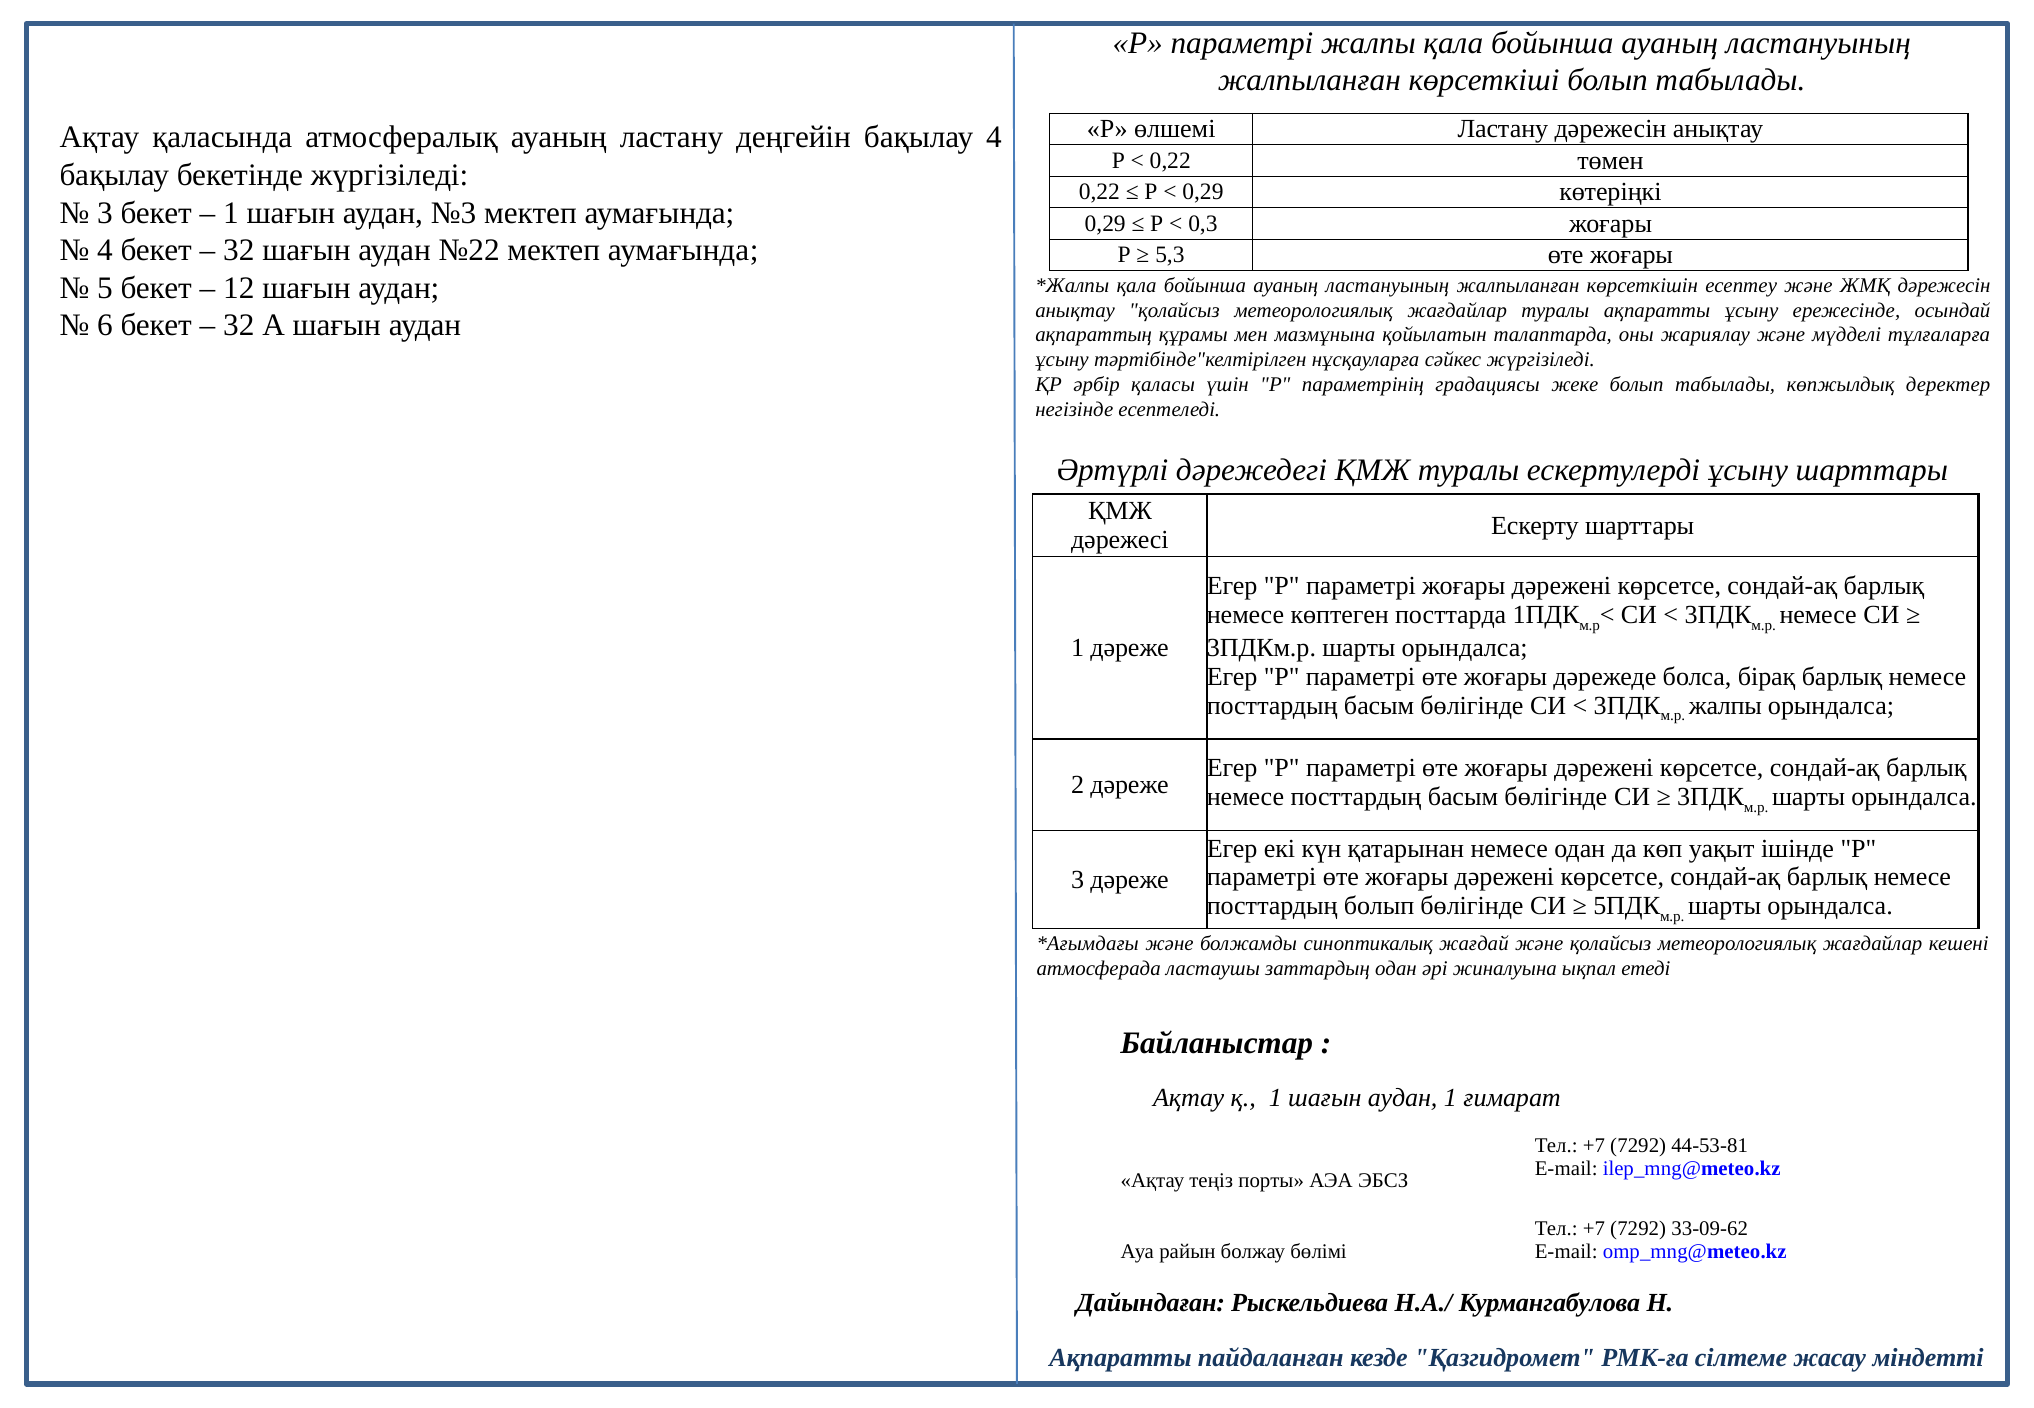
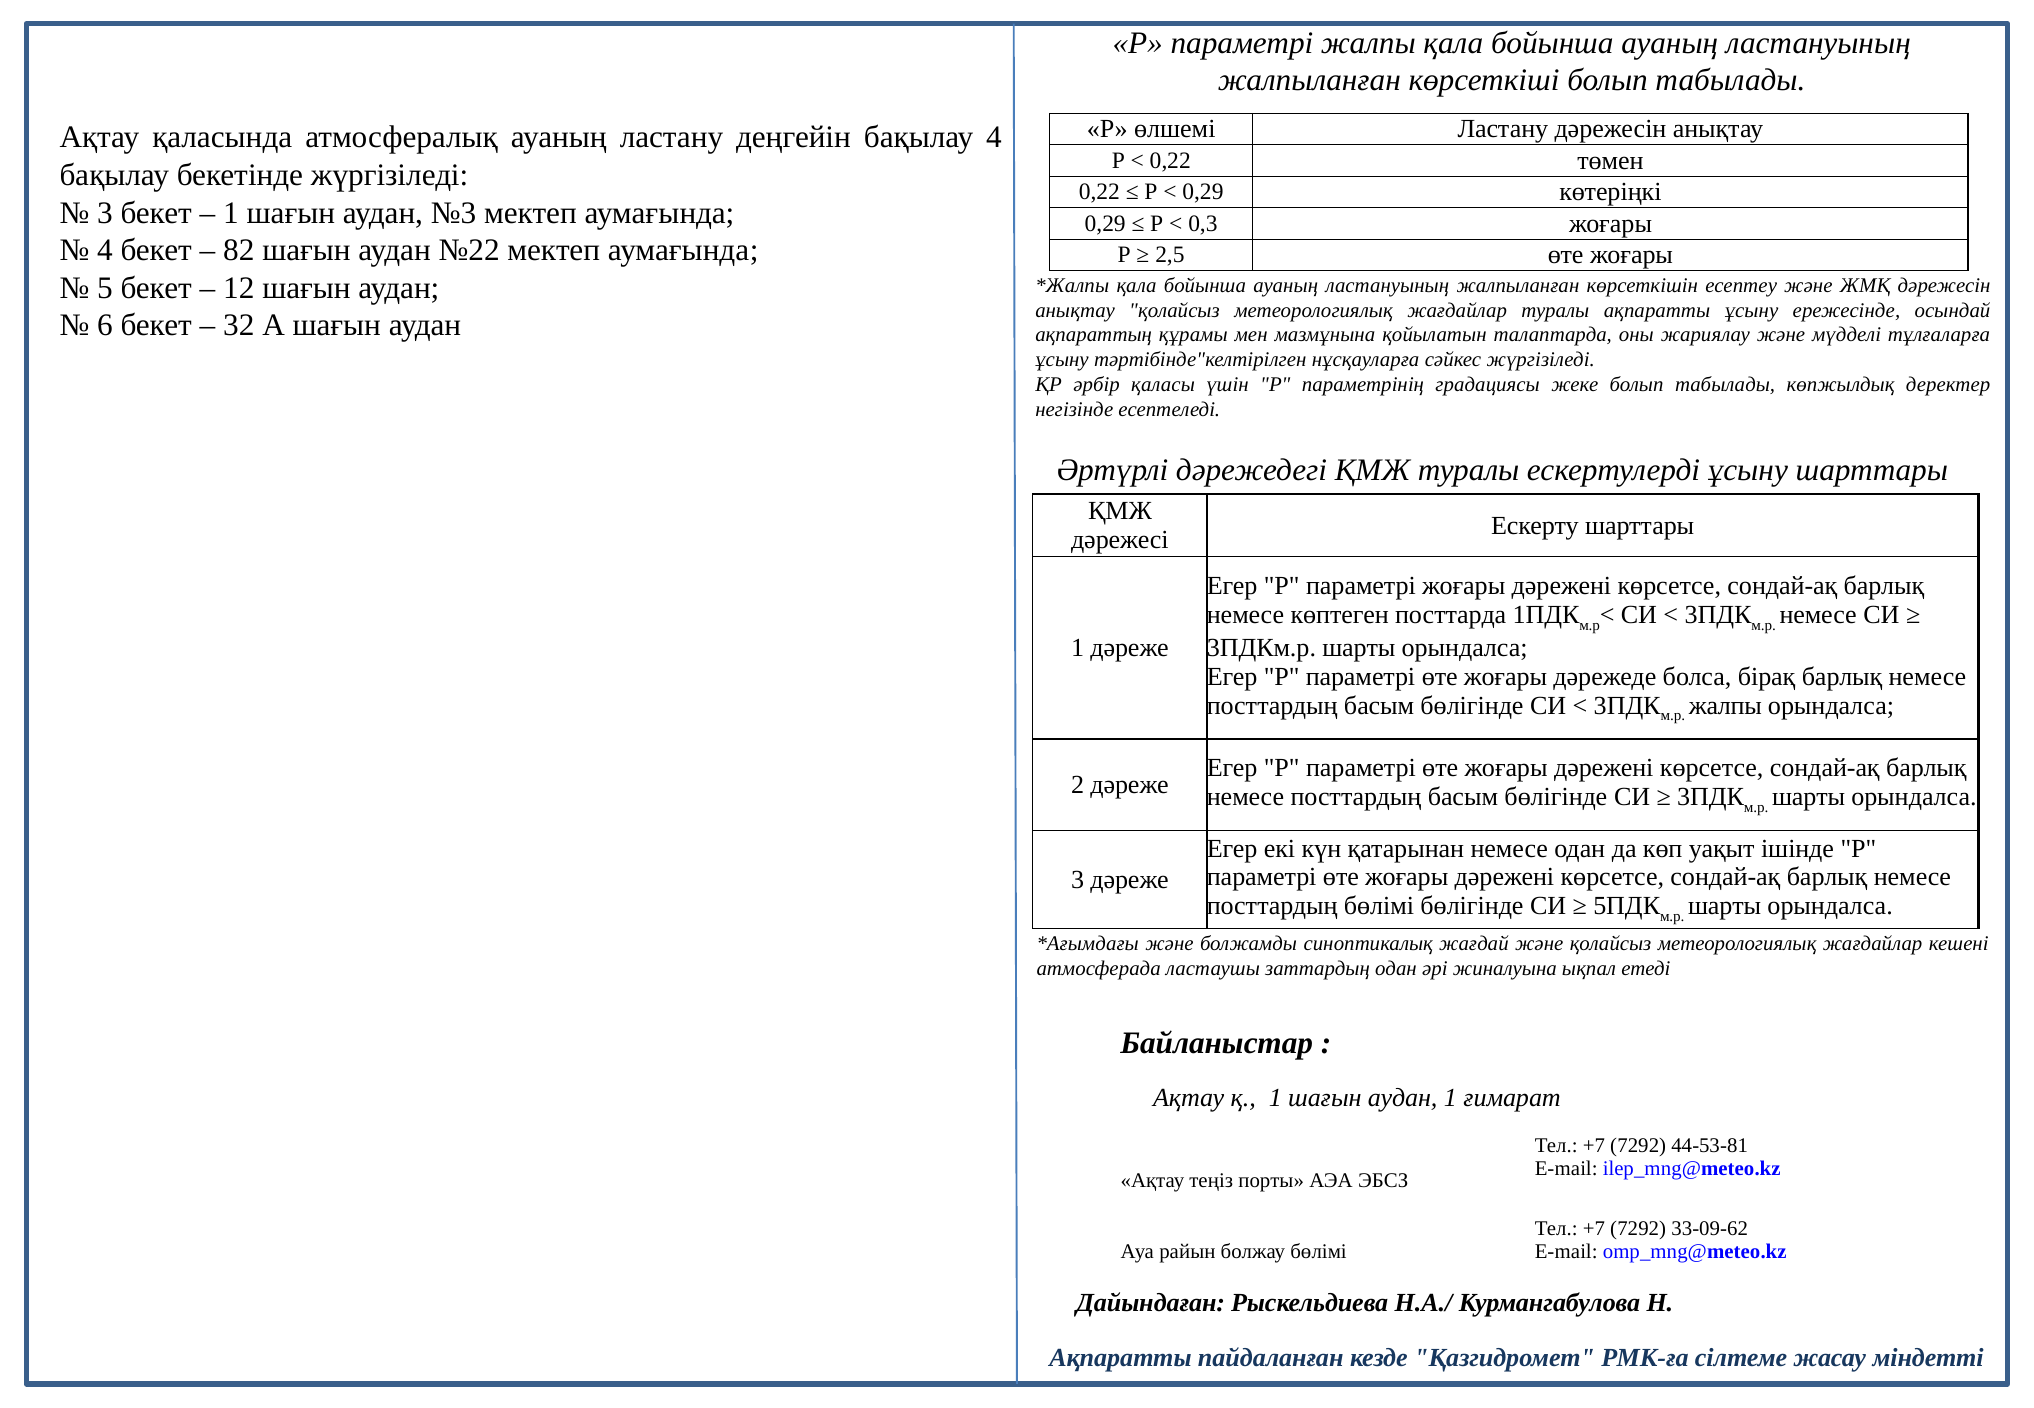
32: 32 -> 82 (239, 250)
5,3: 5,3 -> 2,5 (1170, 255)
посттардың болып: болып -> бөлімі (1379, 906)
